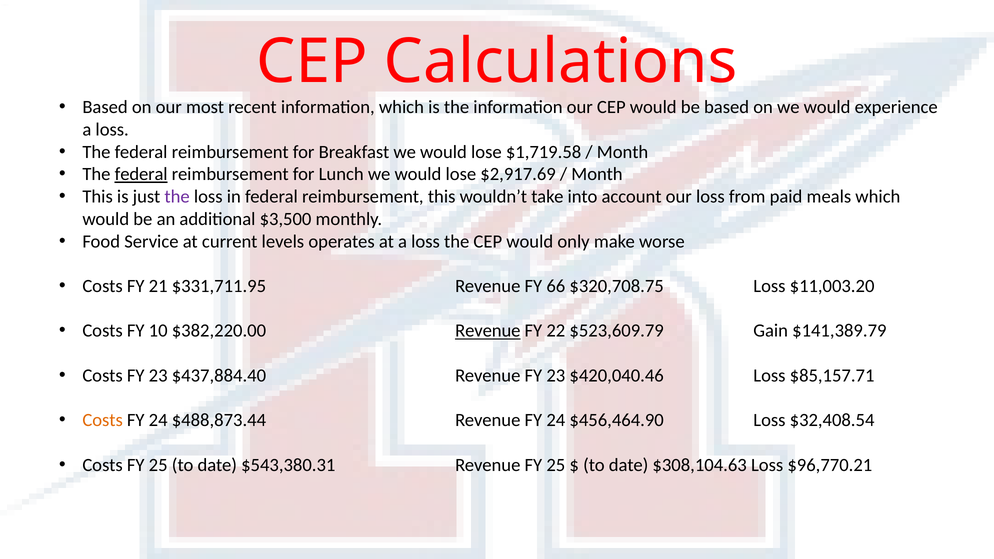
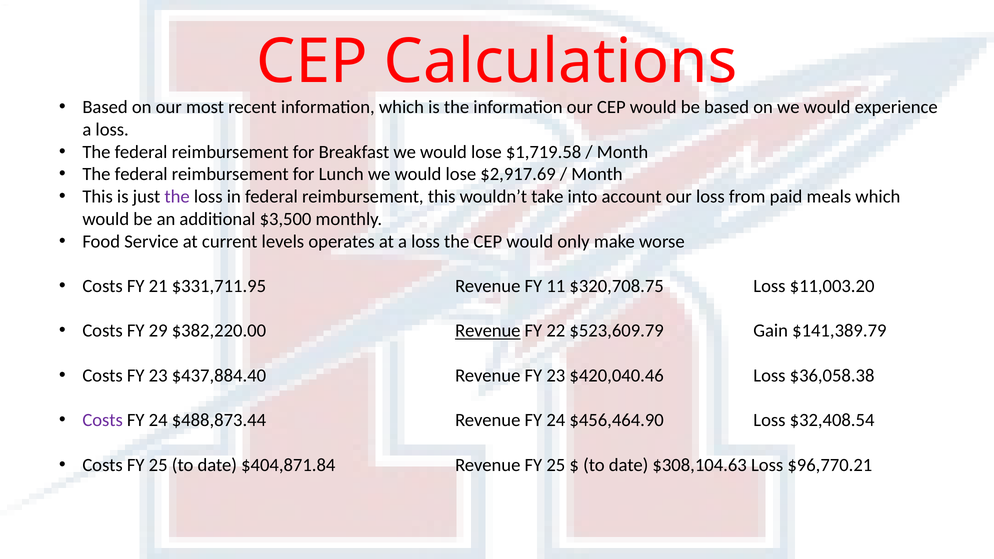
federal underline: present -> none (141, 174)
66: 66 -> 11 (556, 286)
10: 10 -> 29 (158, 331)
$85,157.71: $85,157.71 -> $36,058.38 (832, 376)
Costs colour: orange -> purple (103, 420)
$543,380.31: $543,380.31 -> $404,871.84 (288, 465)
